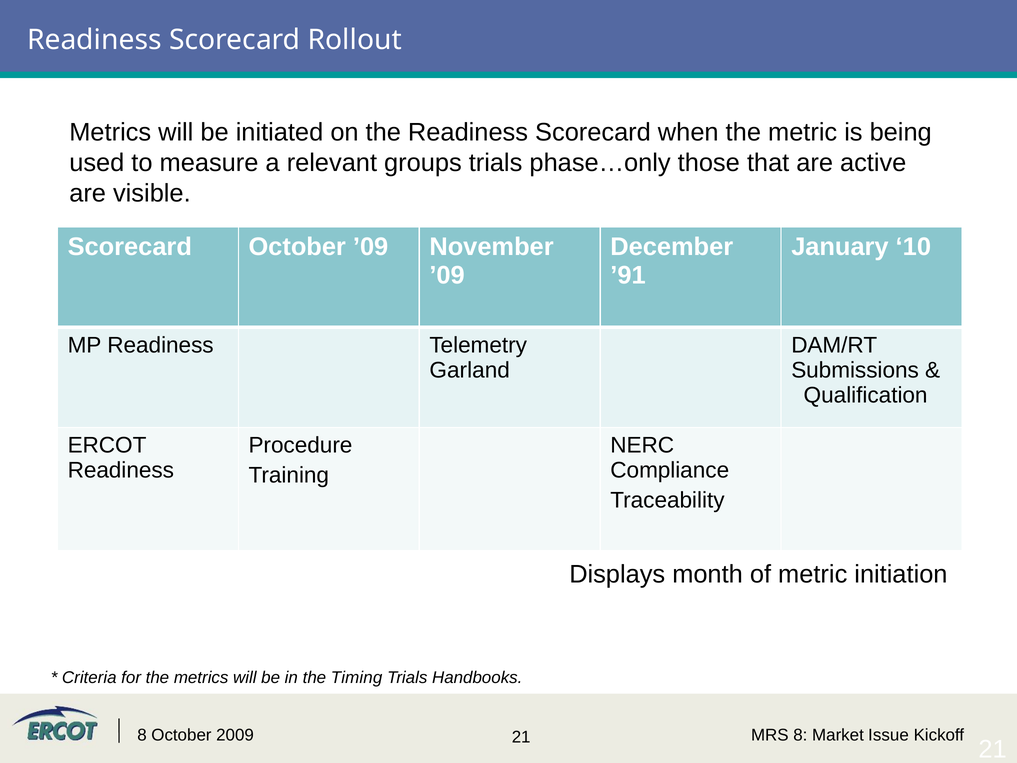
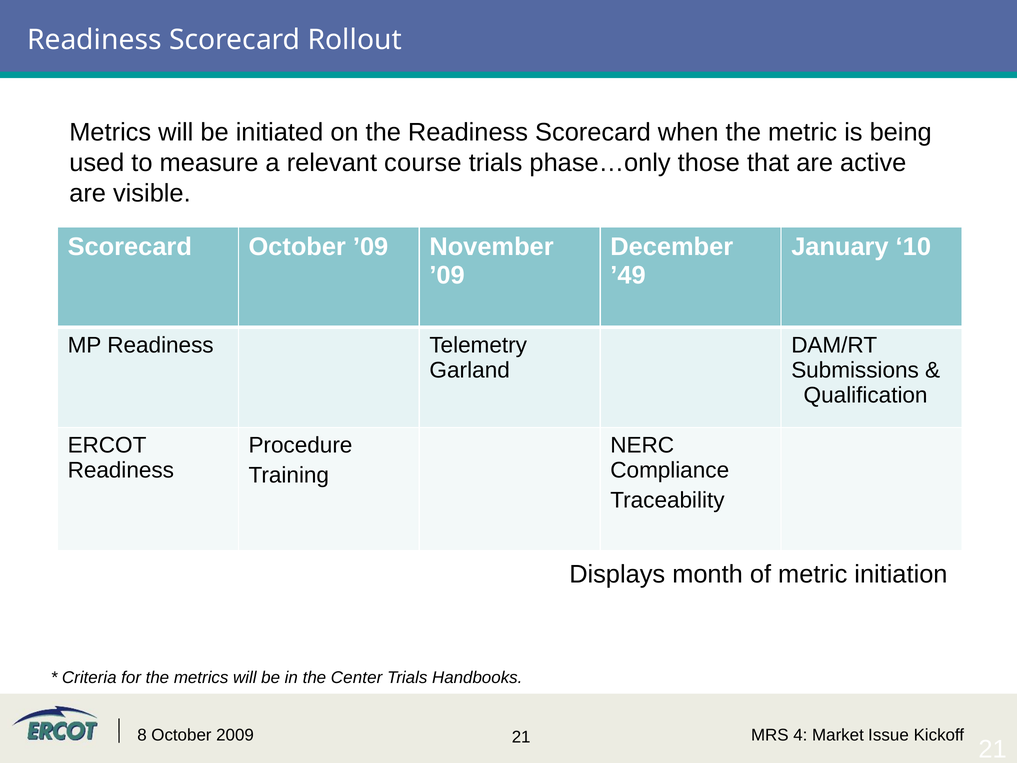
groups: groups -> course (423, 163)
’91: ’91 -> ’49 (628, 275)
Timing: Timing -> Center (357, 677)
MRS 8: 8 -> 4 (800, 735)
